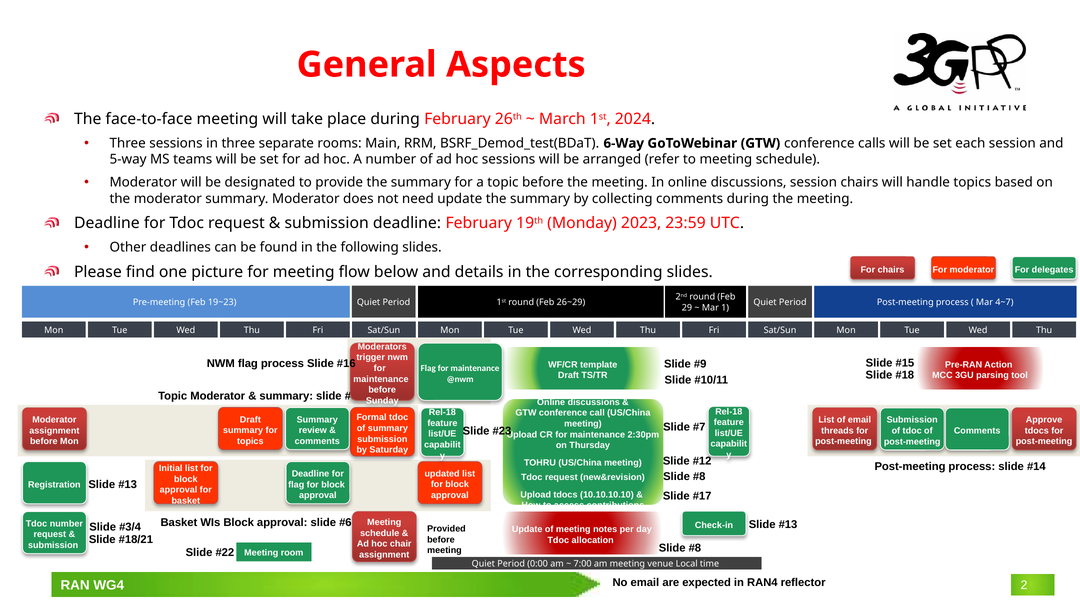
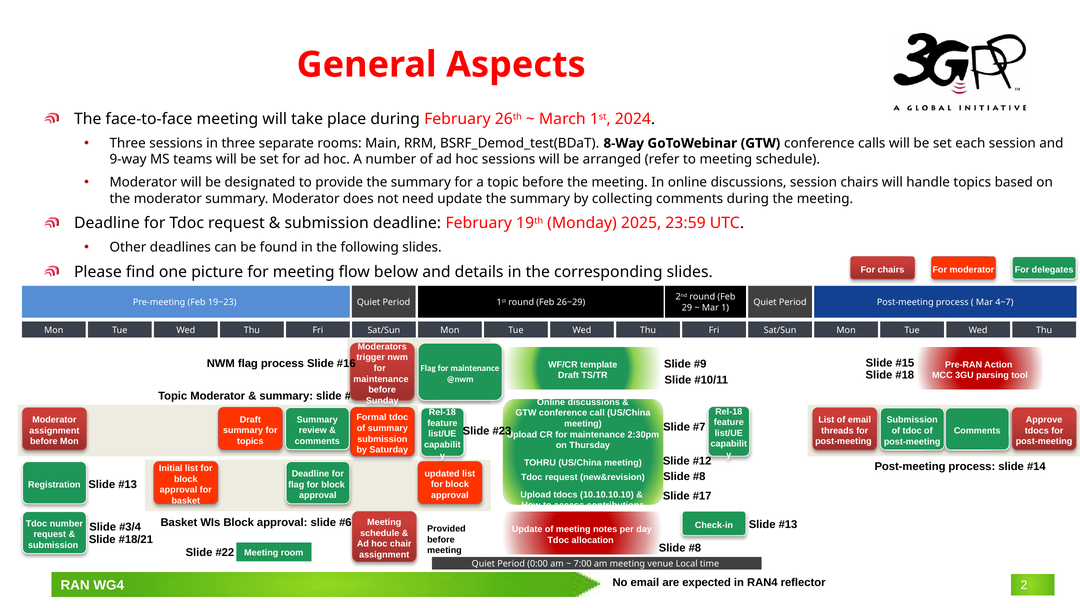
6-Way: 6-Way -> 8-Way (624, 143)
5-way: 5-way -> 9-way (128, 159)
2023: 2023 -> 2025 (641, 223)
